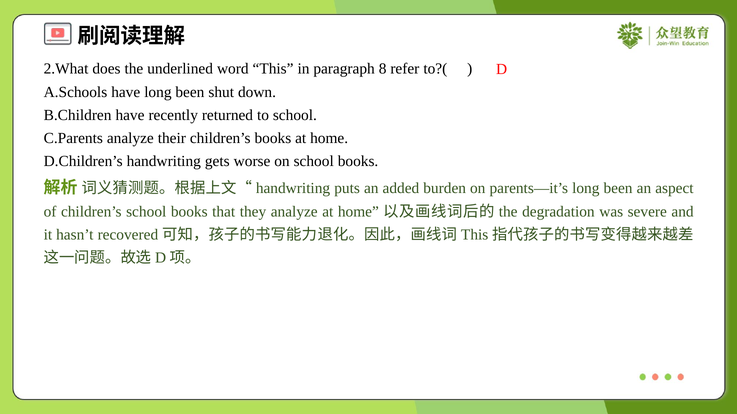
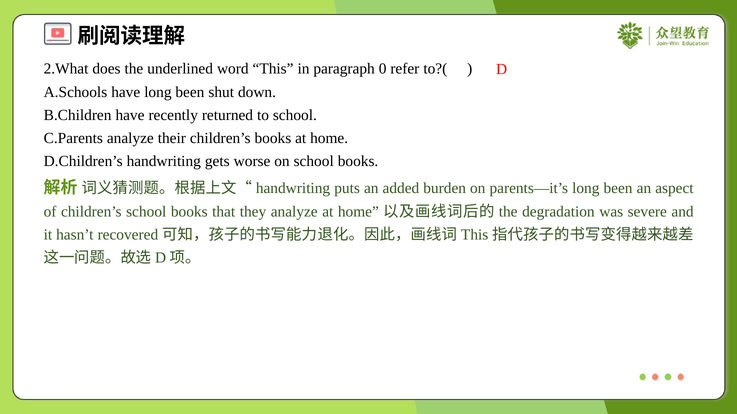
8: 8 -> 0 (383, 69)
